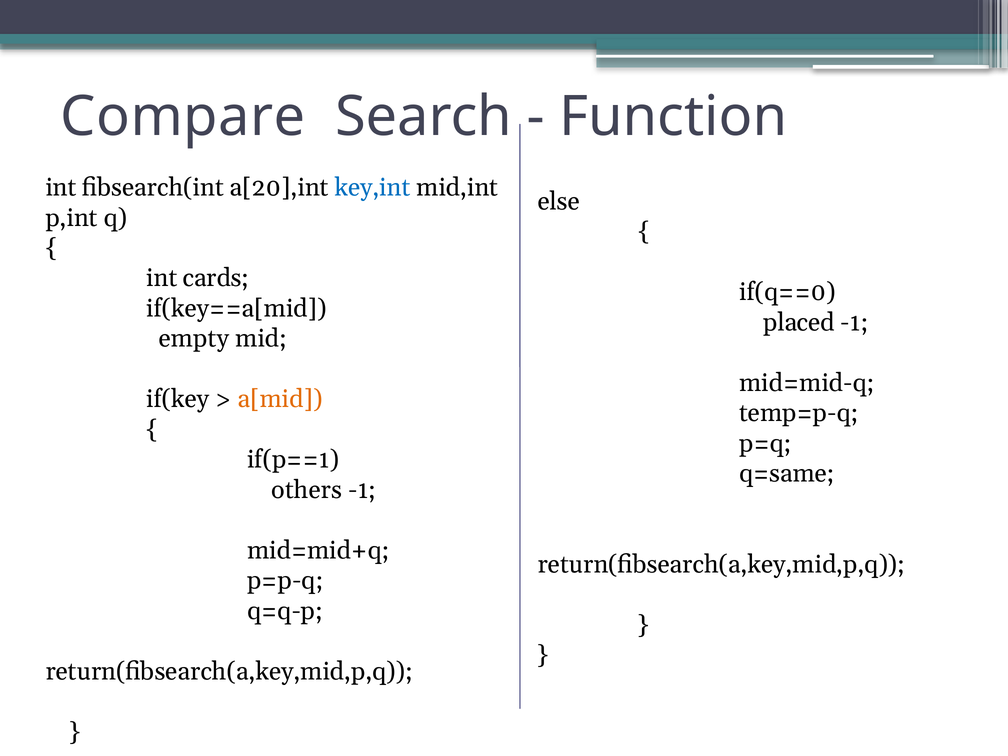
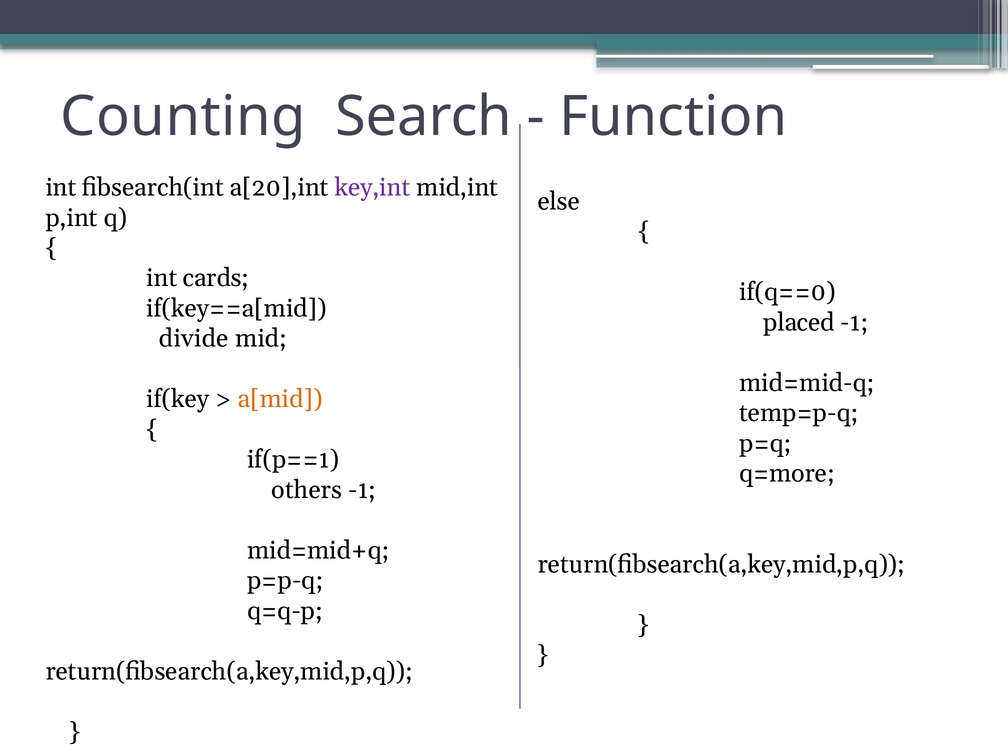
Compare: Compare -> Counting (183, 117)
key,int colour: blue -> purple (373, 187)
empty: empty -> divide (194, 339)
q=same: q=same -> q=more (787, 473)
